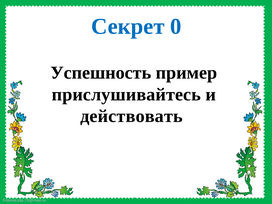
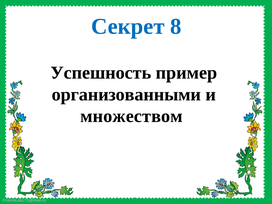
0: 0 -> 8 (176, 26)
прислушивайтесь: прислушивайтесь -> организованными (126, 94)
действовать: действовать -> множеством (131, 116)
